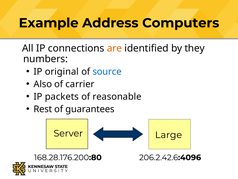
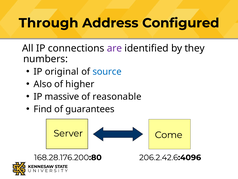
Example: Example -> Through (49, 23)
Computers: Computers -> Configured (181, 23)
are colour: orange -> purple (114, 48)
carrier: carrier -> higher (80, 84)
packets: packets -> massive (62, 96)
Rest: Rest -> Find (43, 109)
Large: Large -> Come (169, 135)
